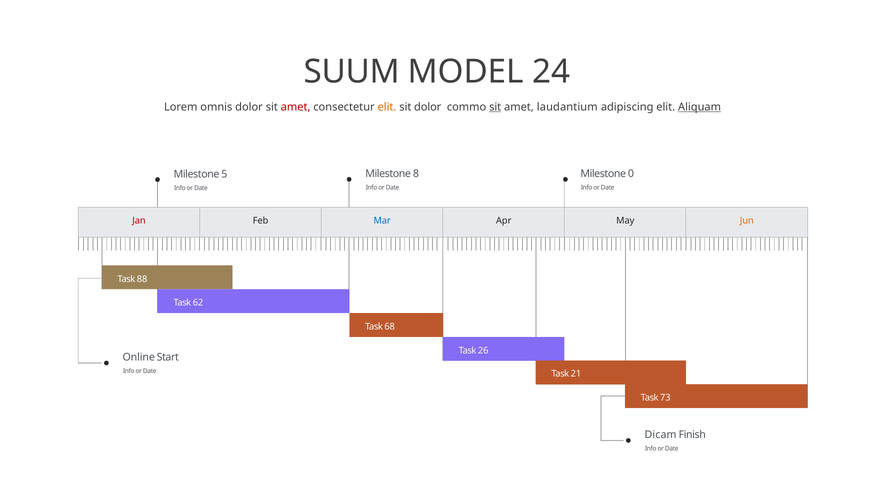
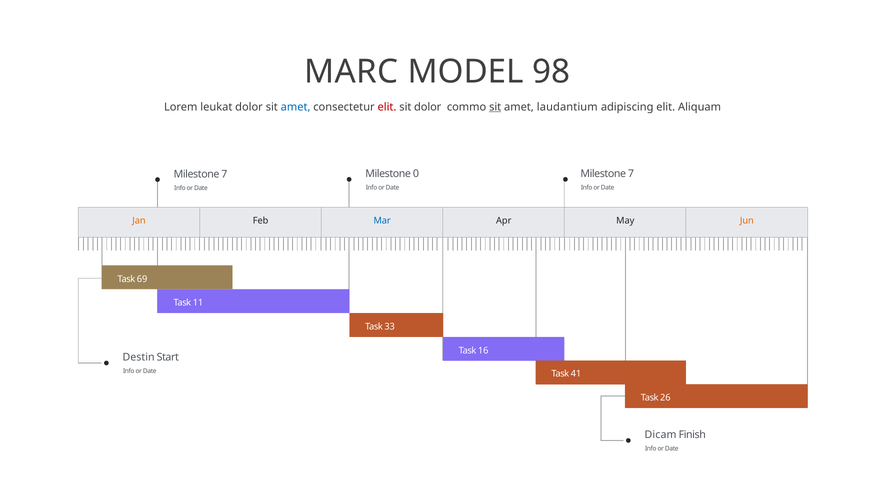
SUUM: SUUM -> MARC (351, 72)
24: 24 -> 98 (551, 72)
omnis: omnis -> leukat (216, 107)
amet colour: red -> blue (296, 107)
elit colour: orange -> red (387, 107)
Aliquam underline: present -> none (700, 107)
8: 8 -> 0 (416, 174)
0: 0 -> 7 (631, 174)
5: 5 -> 7 (224, 174)
Jan colour: red -> orange (139, 221)
88: 88 -> 69 (142, 279)
62: 62 -> 11 (198, 303)
68: 68 -> 33 (390, 327)
26: 26 -> 16 (483, 351)
Online: Online -> Destin (139, 358)
21: 21 -> 41 (576, 374)
73: 73 -> 26 (665, 398)
